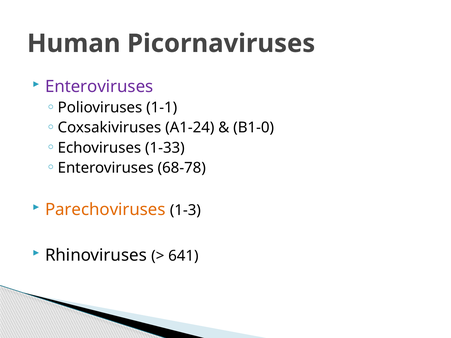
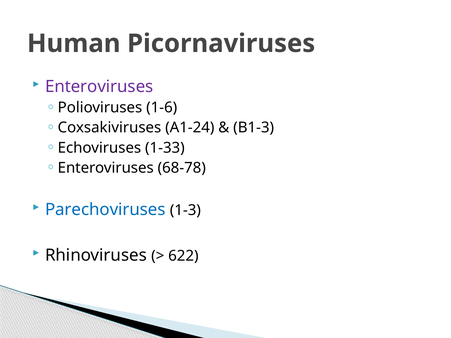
1-1: 1-1 -> 1-6 (162, 108)
B1-0: B1-0 -> B1-3 (254, 128)
Parechoviruses colour: orange -> blue (105, 210)
641: 641 -> 622 (183, 256)
